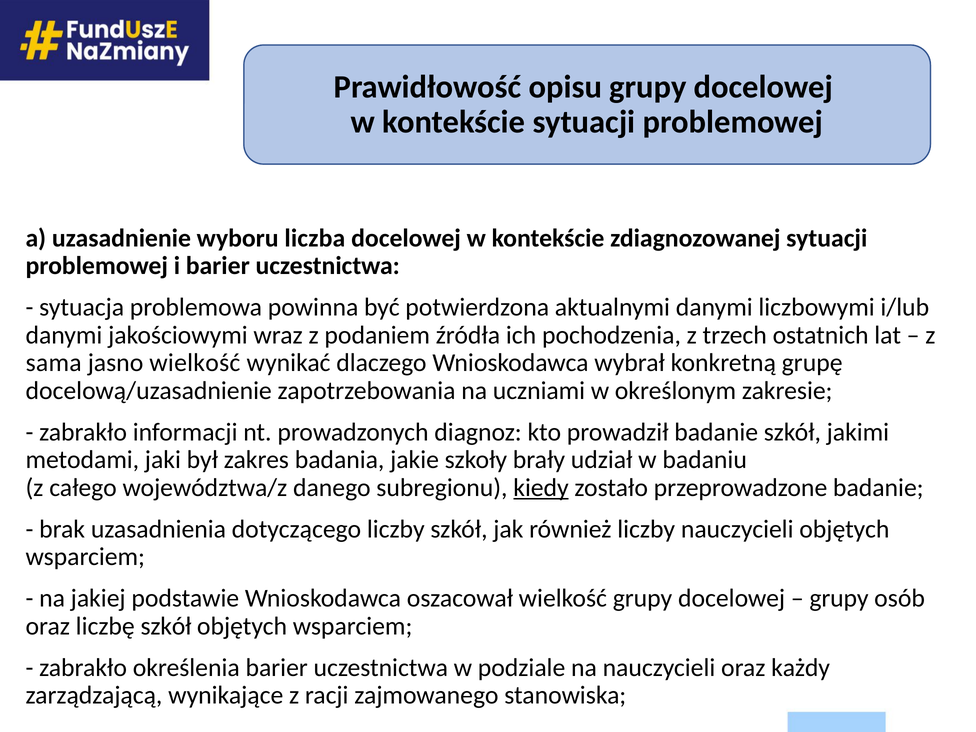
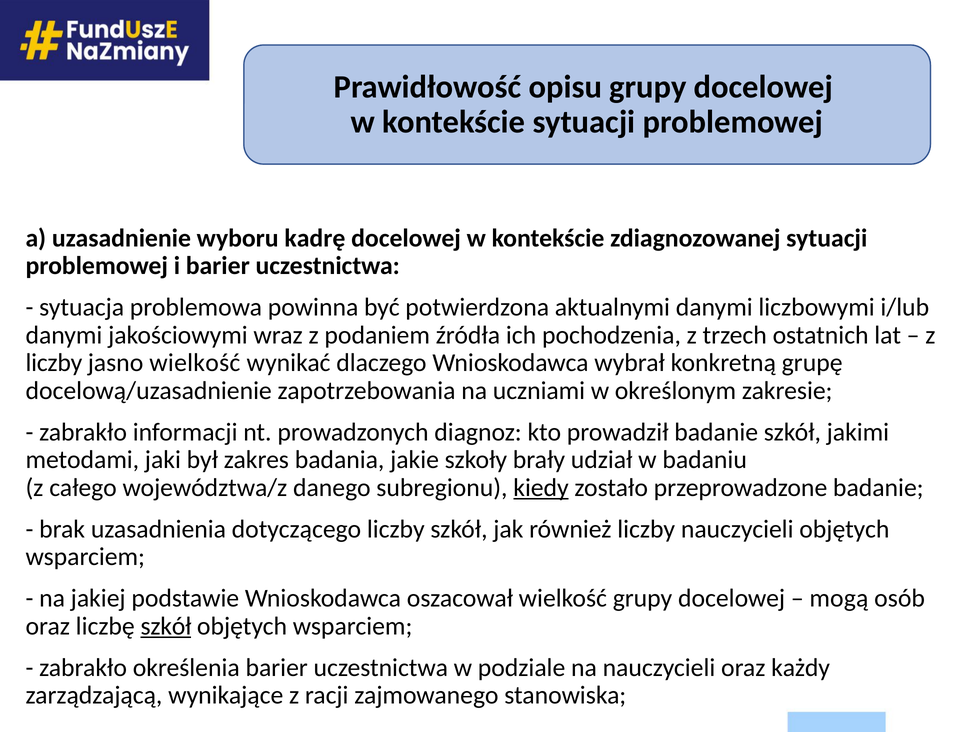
liczba: liczba -> kadrę (315, 238)
sama: sama -> liczby (54, 363)
grupy: grupy -> mogą (839, 598)
szkół underline: none -> present (166, 626)
